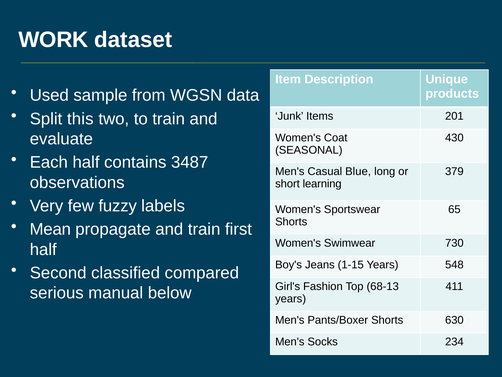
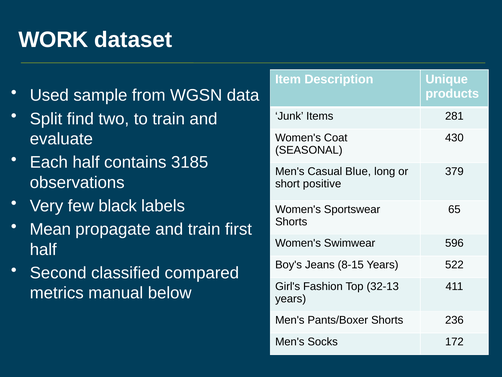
this: this -> find (80, 119)
201: 201 -> 281 (454, 116)
3487: 3487 -> 3185 (190, 162)
learning: learning -> positive (322, 184)
fuzzy: fuzzy -> black (118, 206)
730: 730 -> 596 (454, 243)
1-15: 1-15 -> 8-15 (351, 264)
548: 548 -> 522 (454, 264)
68-13: 68-13 -> 32-13 (383, 286)
serious: serious -> metrics (57, 293)
630: 630 -> 236 (454, 320)
234: 234 -> 172 (454, 341)
